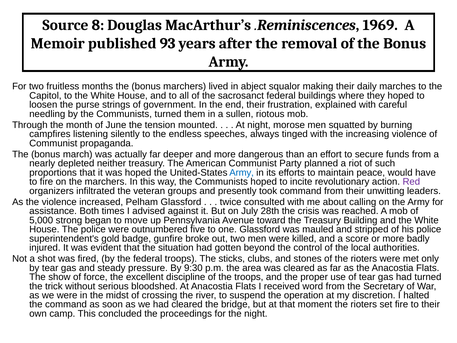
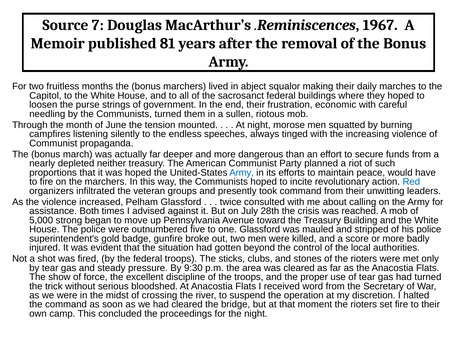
8: 8 -> 7 (98, 25)
1969: 1969 -> 1967 (380, 25)
93: 93 -> 81 (167, 43)
explained: explained -> economic (336, 105)
Red colour: purple -> blue (411, 182)
